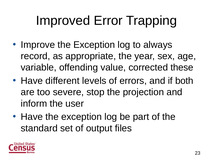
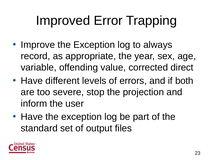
these: these -> direct (182, 67)
